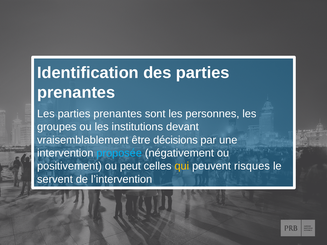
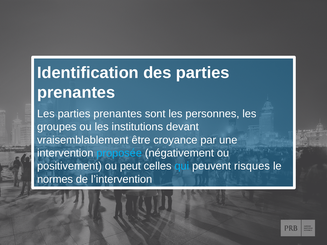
décisions: décisions -> croyance (175, 140)
qui colour: yellow -> light blue (182, 166)
servent: servent -> normes (55, 179)
